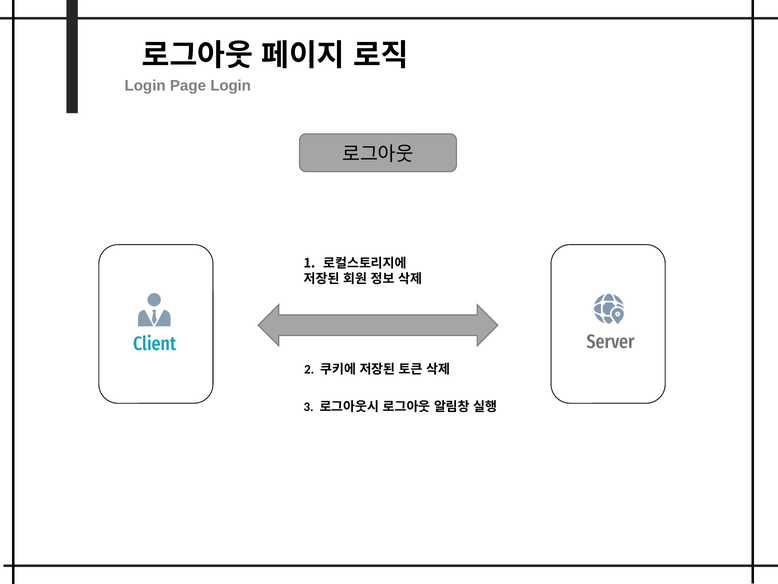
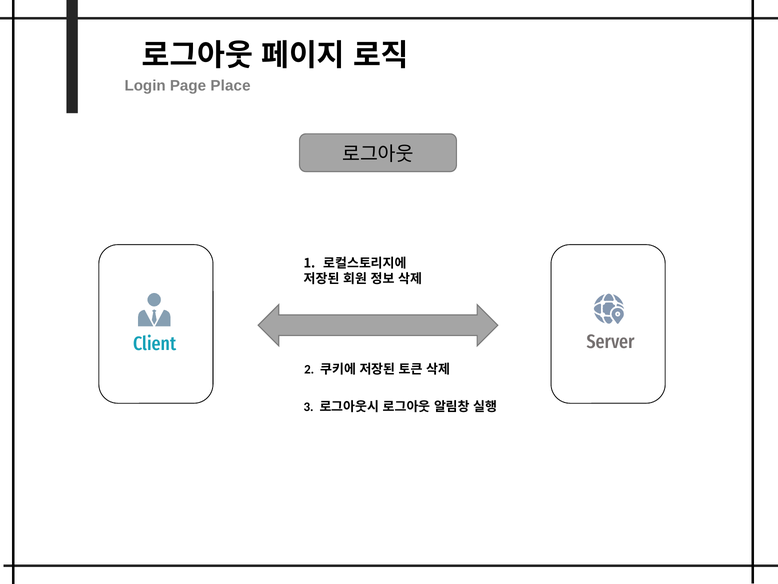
Page Login: Login -> Place (230, 86)
